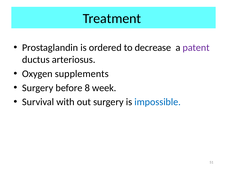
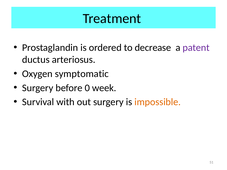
supplements: supplements -> symptomatic (82, 74)
8: 8 -> 0 (87, 88)
impossible colour: blue -> orange (158, 102)
